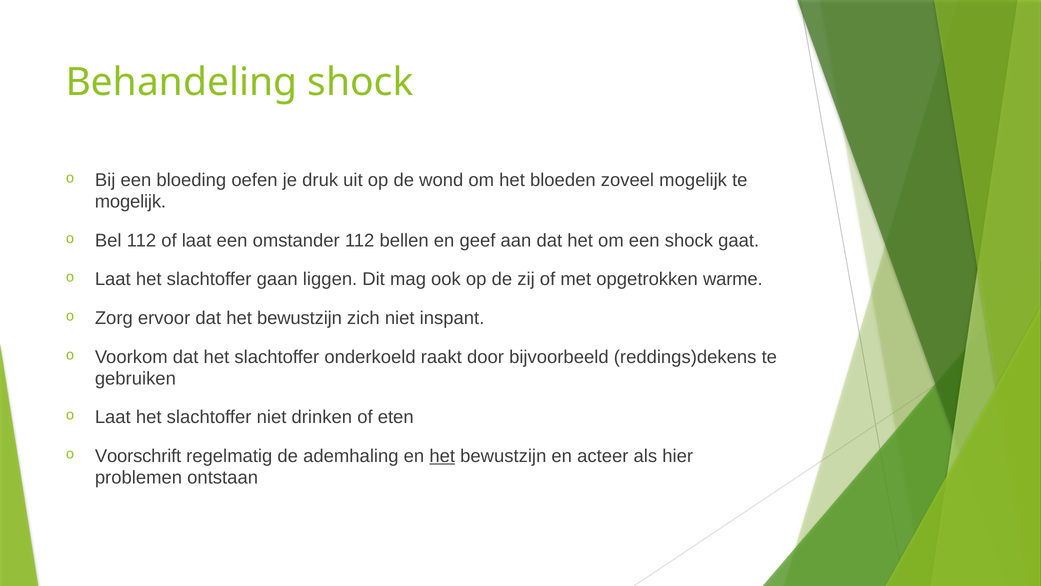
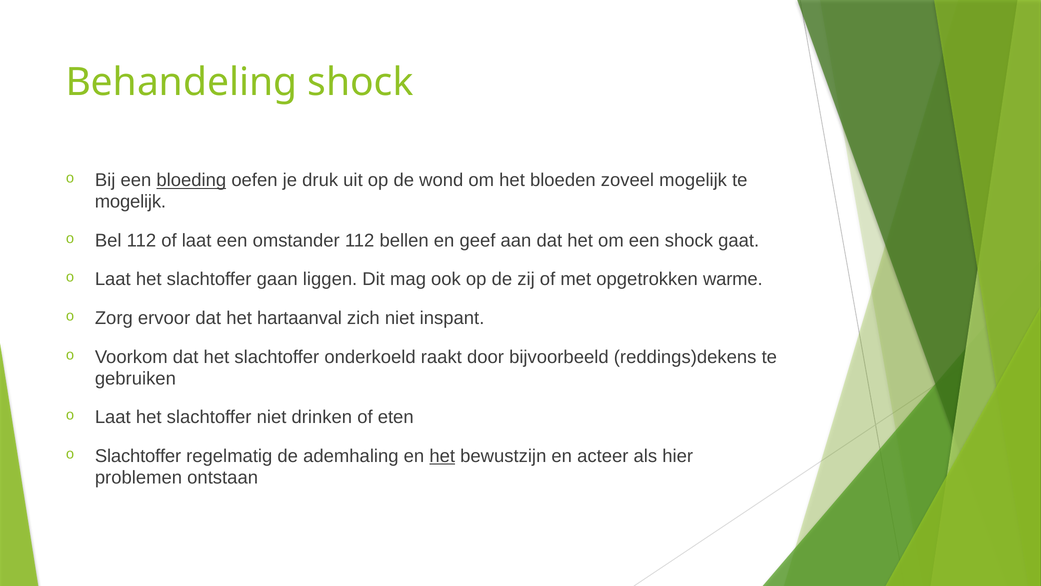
bloeding underline: none -> present (191, 180)
dat het bewustzijn: bewustzijn -> hartaanval (299, 318)
Voorschrift: Voorschrift -> Slachtoffer (138, 456)
